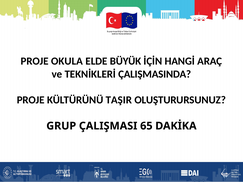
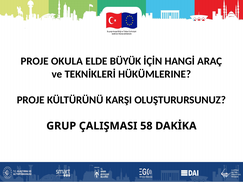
ÇALIŞMASINDA: ÇALIŞMASINDA -> HÜKÜMLERINE (155, 74)
TAŞIR: TAŞIR -> KARŞI (119, 100)
65: 65 -> 58 (146, 126)
